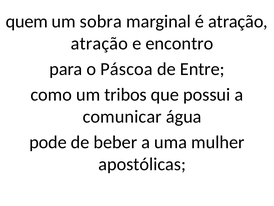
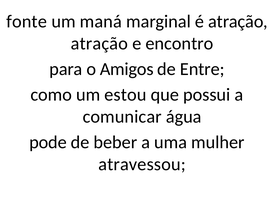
quem: quem -> fonte (27, 21)
sobra: sobra -> maná (101, 21)
Páscoa: Páscoa -> Amigos (127, 69)
tribos: tribos -> estou (125, 94)
apostólicas: apostólicas -> atravessou (142, 164)
